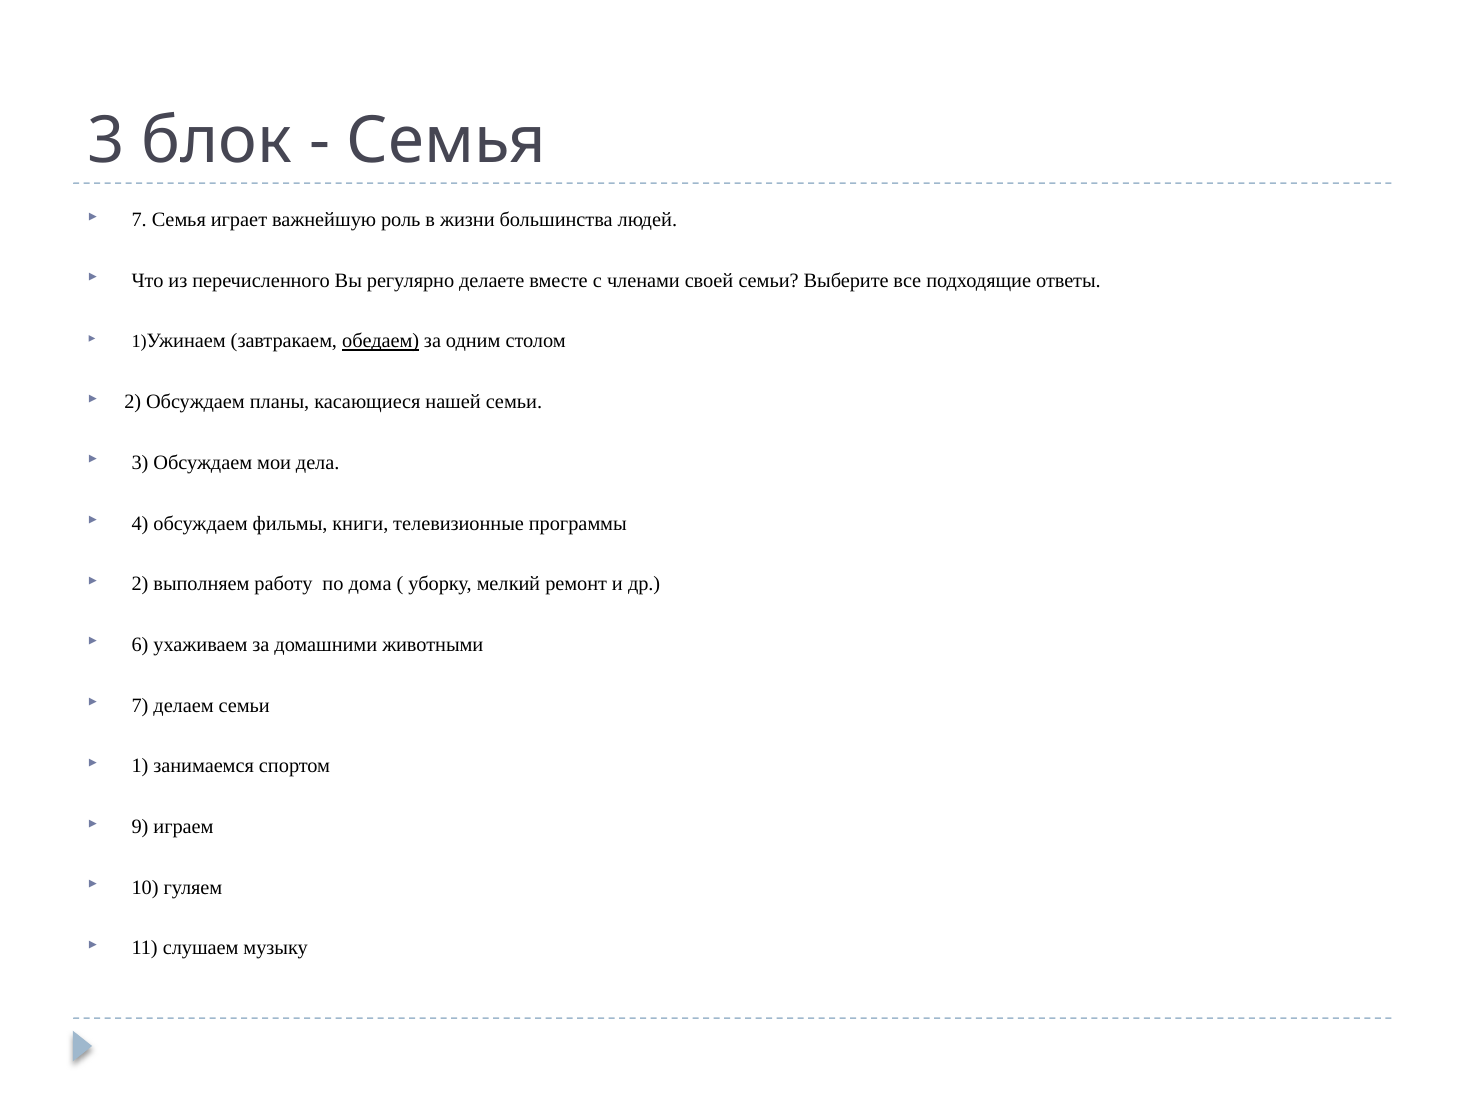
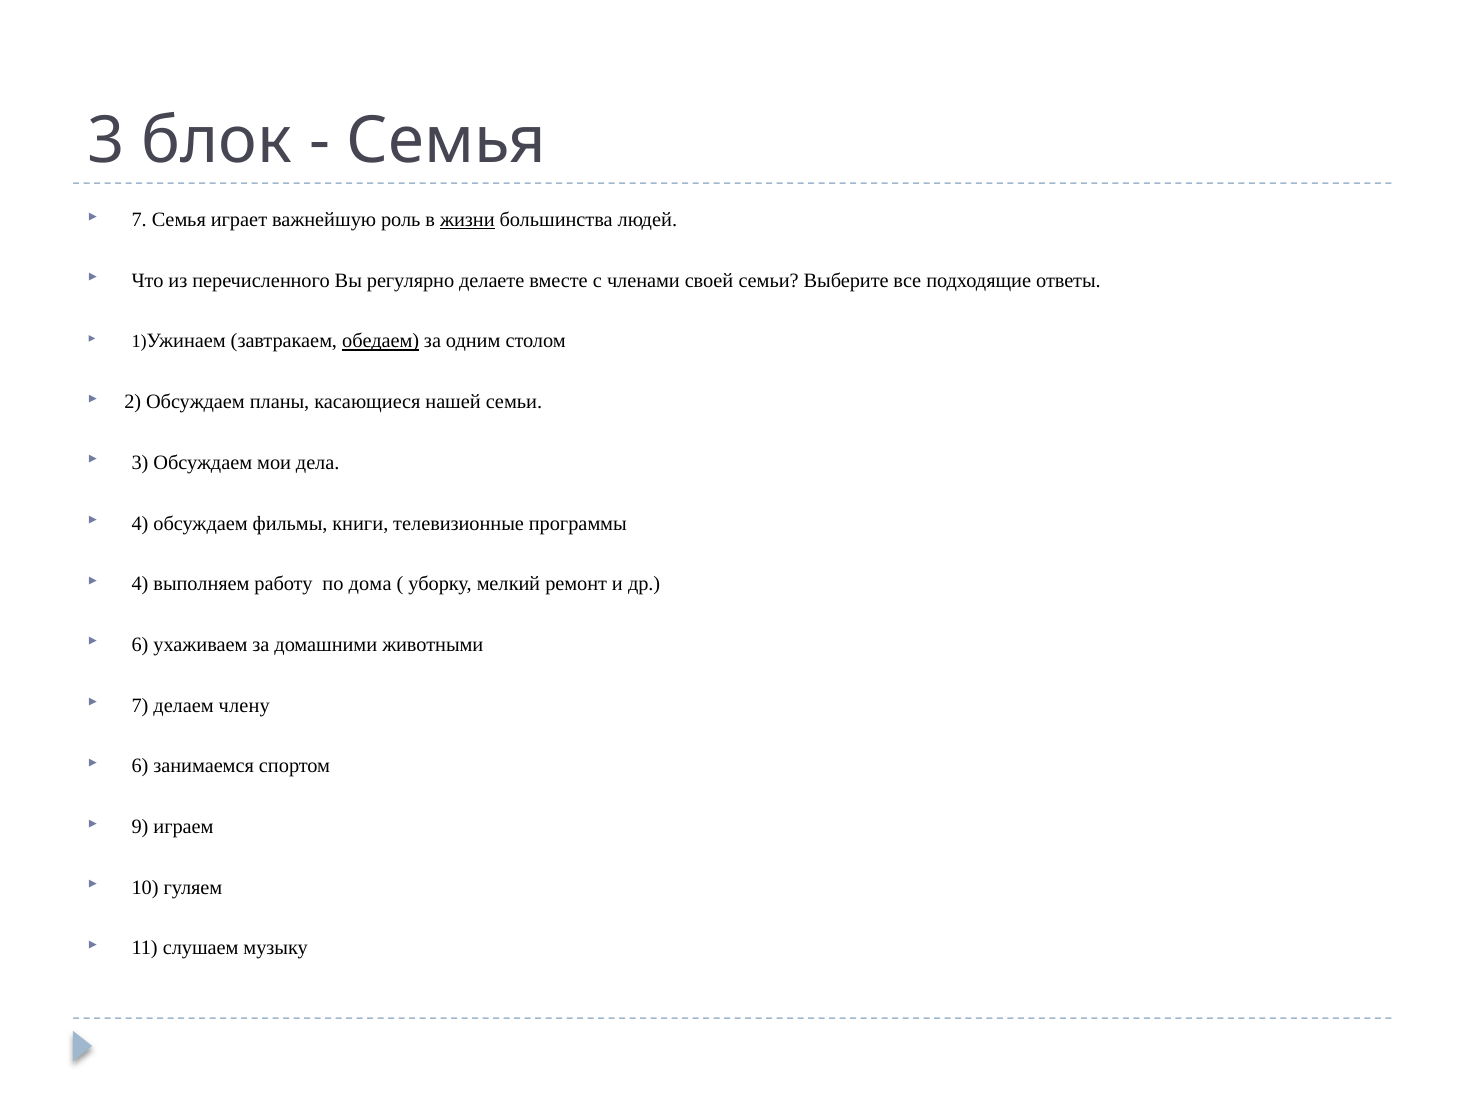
жизни underline: none -> present (467, 220)
2: 2 -> 4 (140, 584)
делаем семьи: семьи -> члену (244, 705)
1: 1 -> 6 (140, 766)
